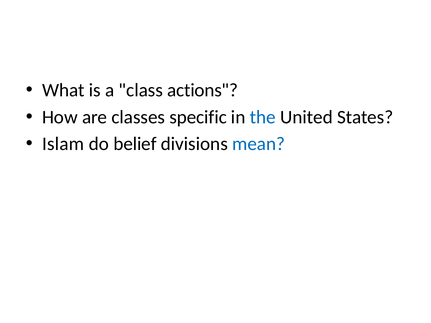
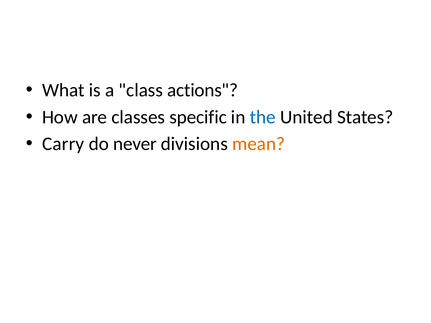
Islam: Islam -> Carry (63, 144)
belief: belief -> never (135, 144)
mean colour: blue -> orange (259, 144)
